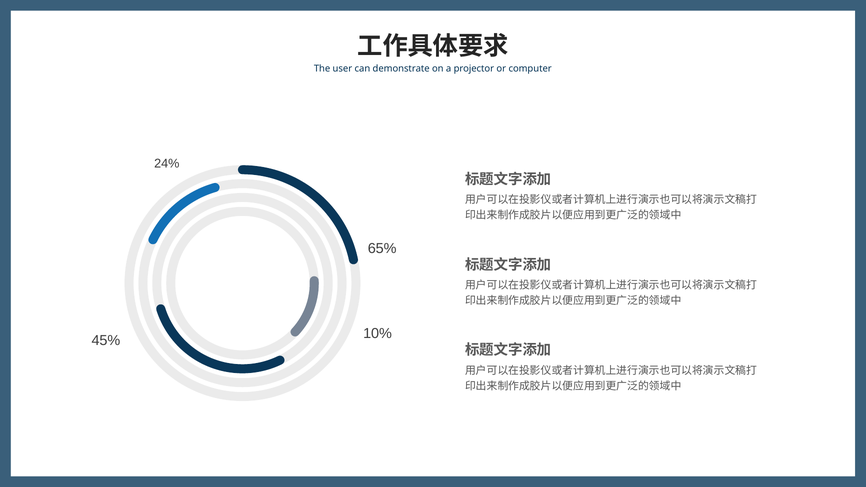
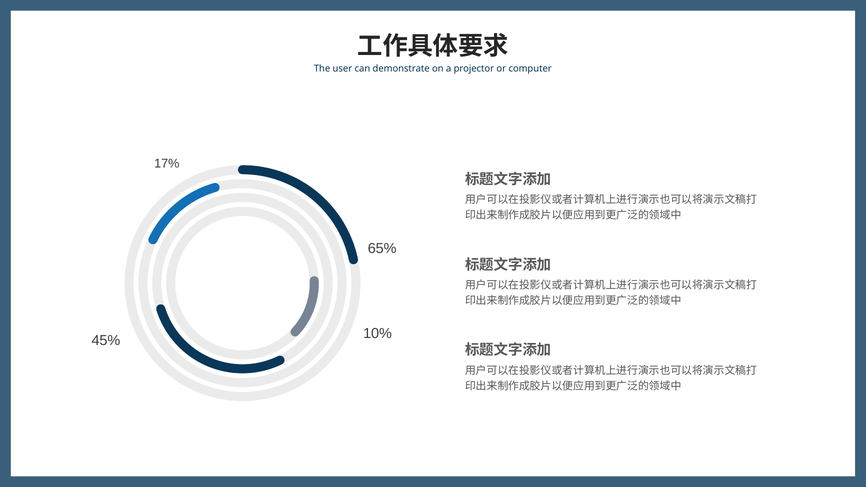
24%: 24% -> 17% (167, 164)
